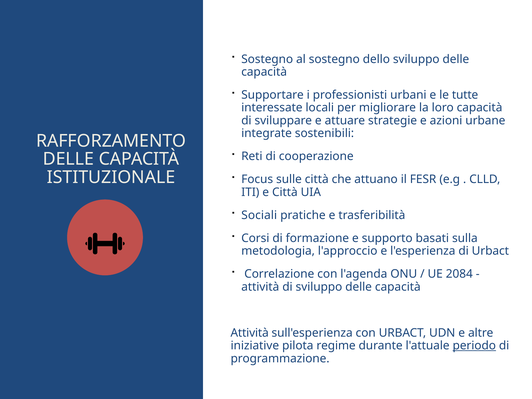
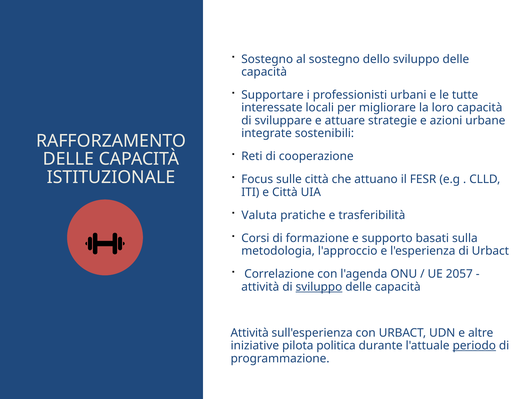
Sociali: Sociali -> Valuta (259, 215)
2084: 2084 -> 2057 (459, 274)
sviluppo underline: none -> present (319, 287)
regime: regime -> politica (336, 346)
